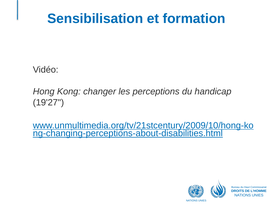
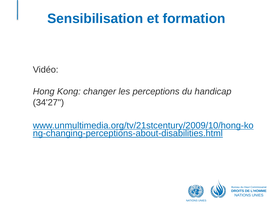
19'27: 19'27 -> 34'27 (48, 102)
